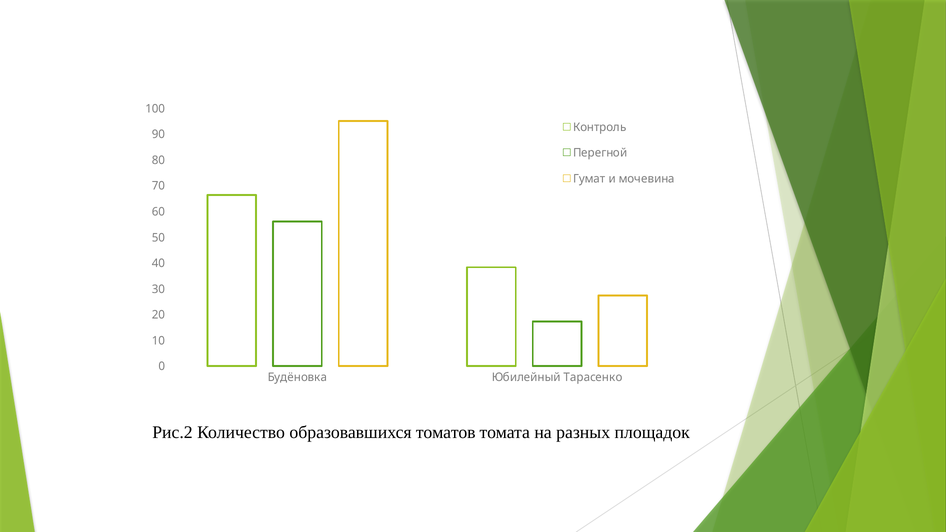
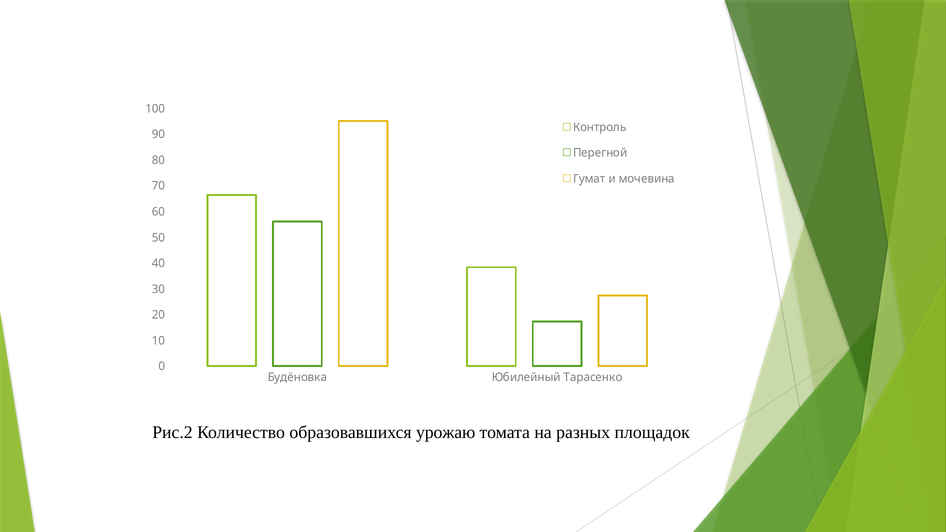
томатов: томатов -> урожаю (446, 432)
